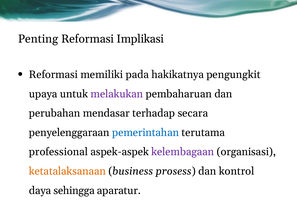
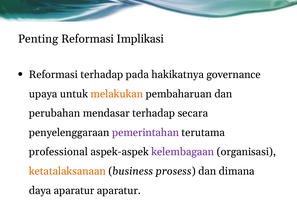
Reformasi memiliki: memiliki -> terhadap (102, 74)
pengungkit: pengungkit -> governance (234, 74)
melakukan colour: purple -> orange (117, 94)
pemerintahan colour: blue -> purple (146, 132)
kontrol: kontrol -> dimana (237, 171)
daya sehingga: sehingga -> aparatur (74, 190)
